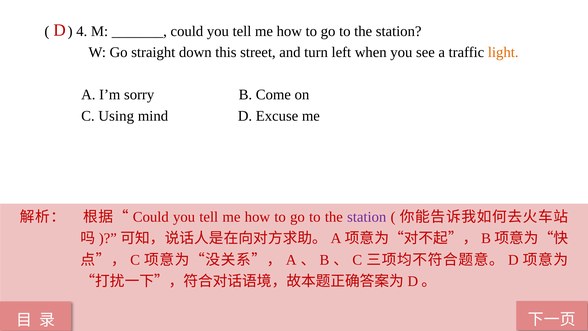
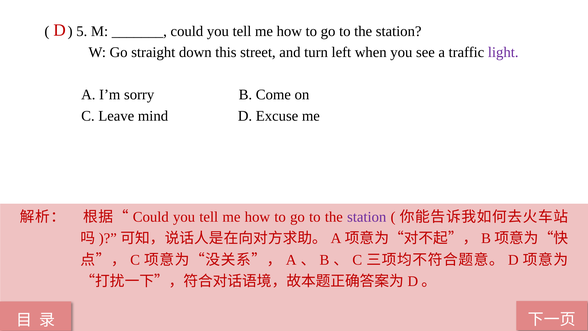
4: 4 -> 5 (82, 31)
light colour: orange -> purple (503, 52)
Using: Using -> Leave (116, 116)
